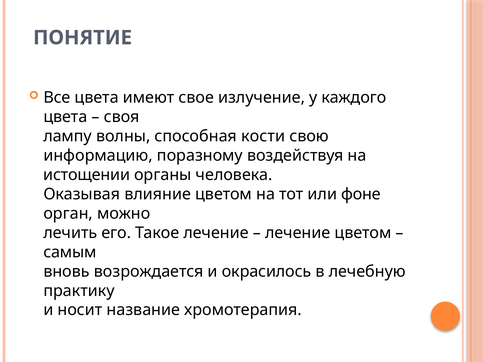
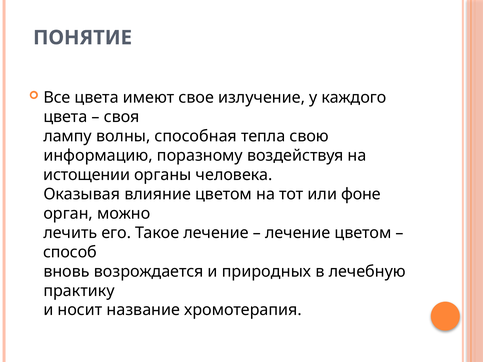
кости: кости -> тепла (263, 136)
самым: самым -> способ (70, 252)
окрасилось: окрасилось -> природных (266, 272)
